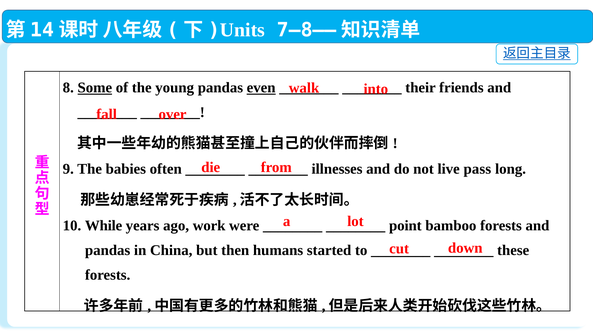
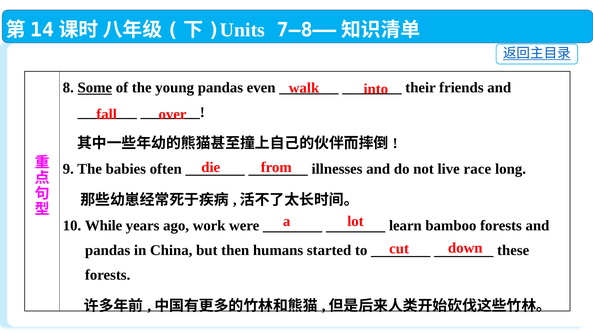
even underline: present -> none (261, 88)
pass: pass -> race (477, 169)
point: point -> learn (405, 226)
